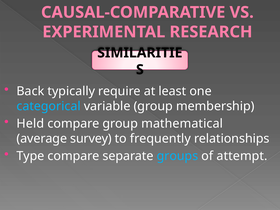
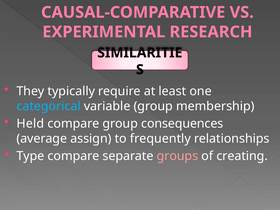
Back: Back -> They (30, 91)
mathematical: mathematical -> consequences (182, 124)
survey: survey -> assign (91, 139)
groups colour: light blue -> pink (177, 156)
attempt: attempt -> creating (242, 156)
